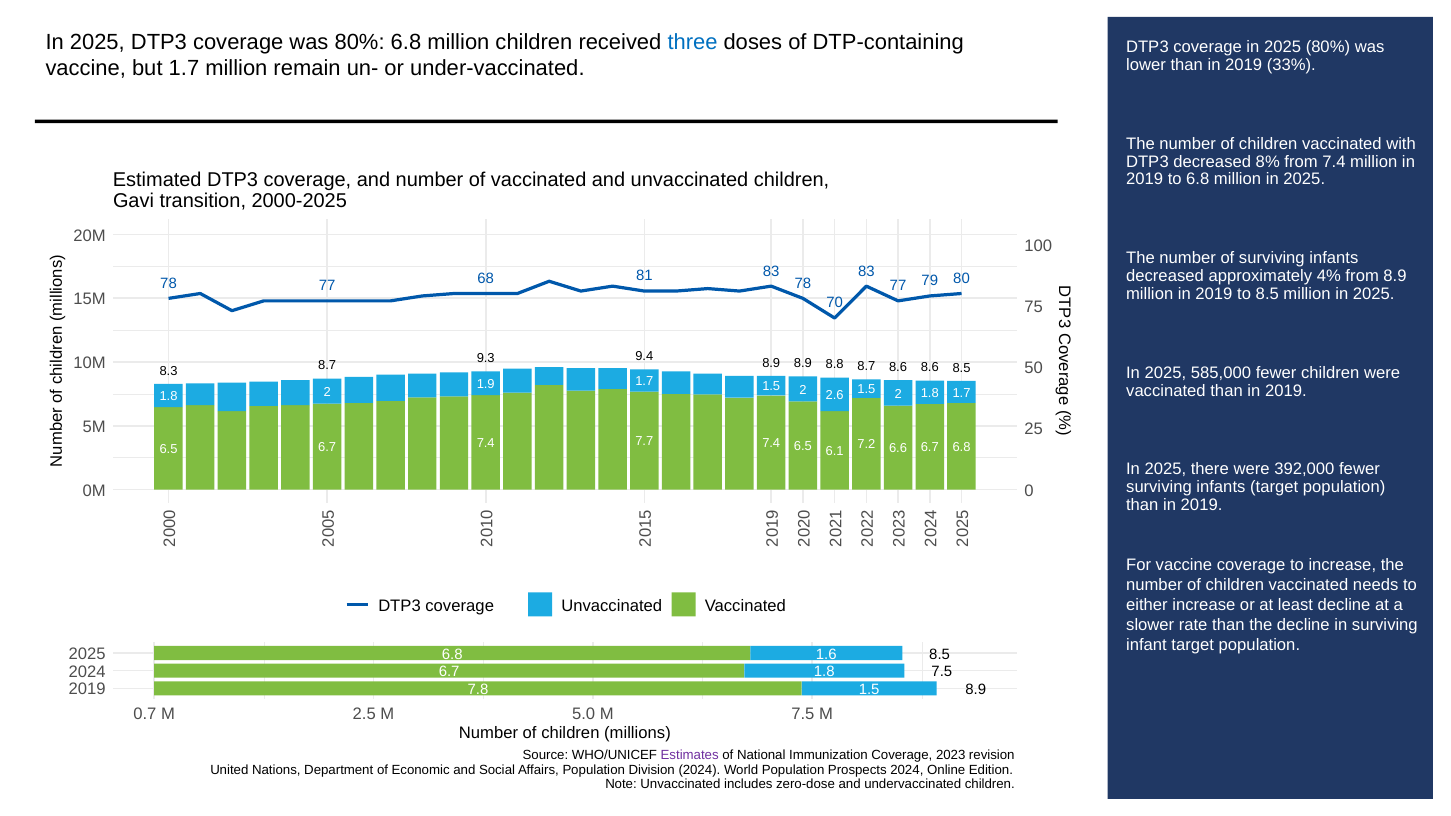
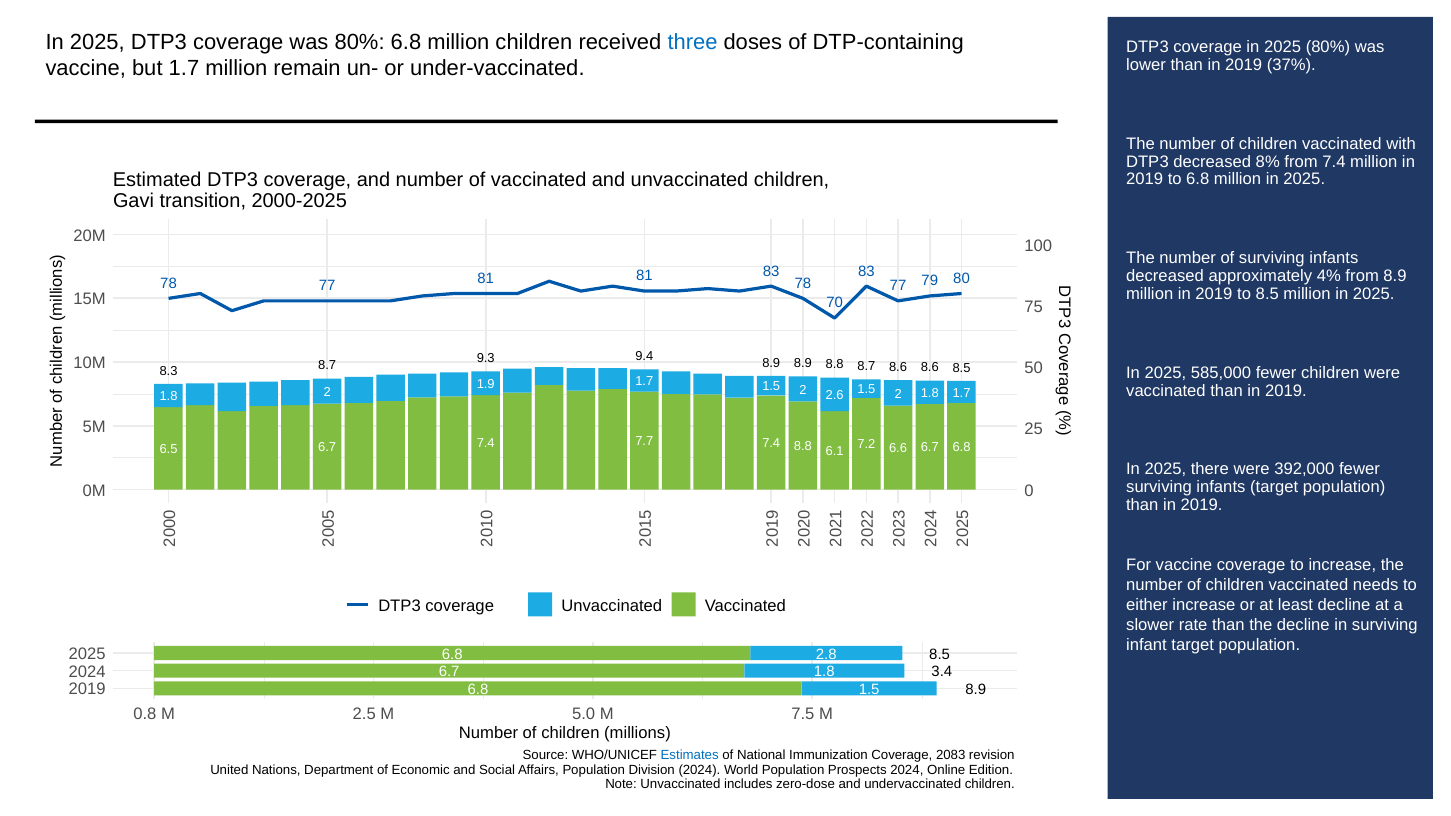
33%: 33% -> 37% (1291, 65)
77 68: 68 -> 81 (486, 279)
6.5: 6.5 -> 8.8 (803, 447)
1.6: 1.6 -> 2.8 (826, 654)
7.5: 7.5 -> 3.4 (942, 672)
7.8: 7.8 -> 6.8 (478, 690)
0.7: 0.7 -> 0.8 (145, 714)
Estimates colour: purple -> blue (690, 755)
2023: 2023 -> 2083 (951, 755)
